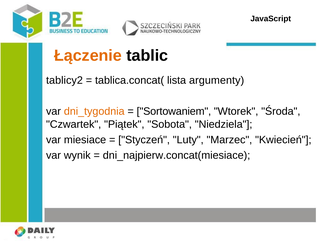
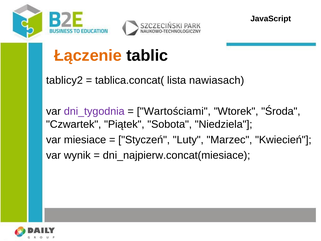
argumenty: argumenty -> nawiasach (217, 80)
dni_tygodnia colour: orange -> purple (94, 111)
Sortowaniem: Sortowaniem -> Wartościami (174, 111)
